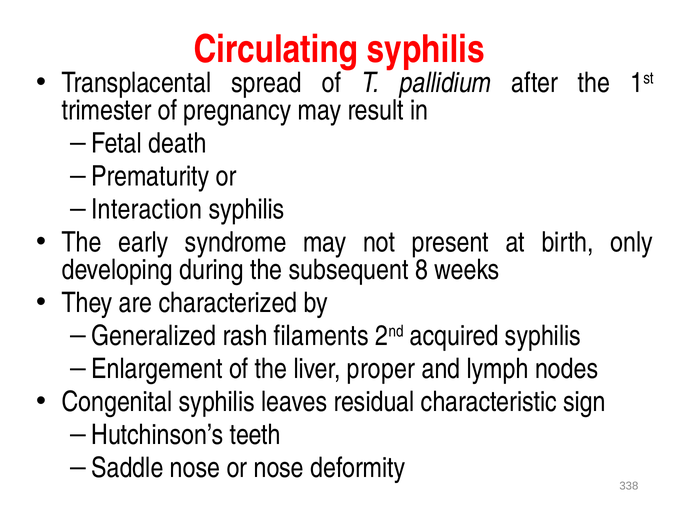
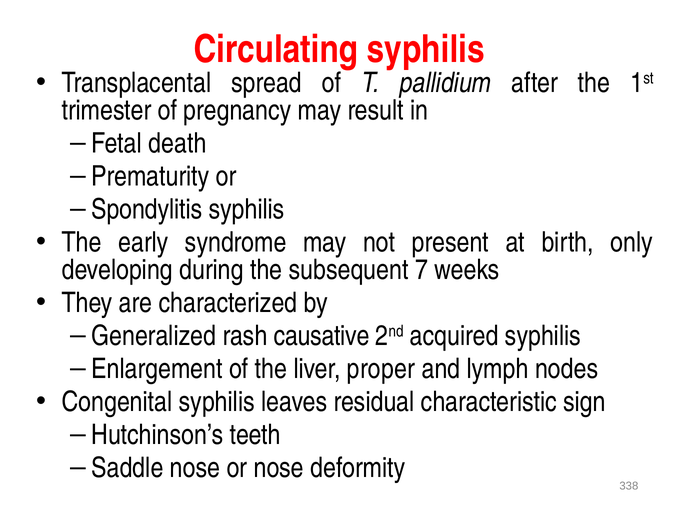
Interaction: Interaction -> Spondylitis (147, 210)
8: 8 -> 7 (421, 270)
filaments: filaments -> causative (322, 336)
